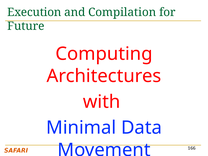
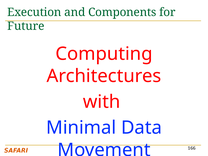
Compilation: Compilation -> Components (122, 12)
